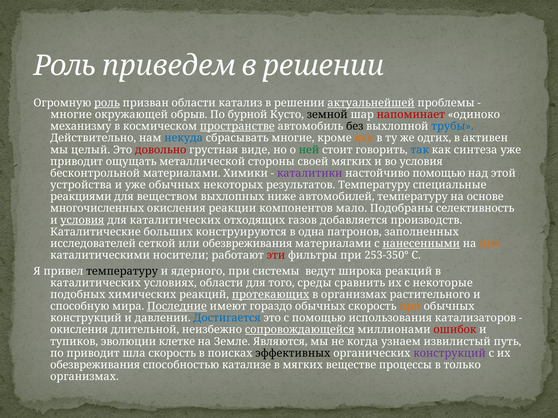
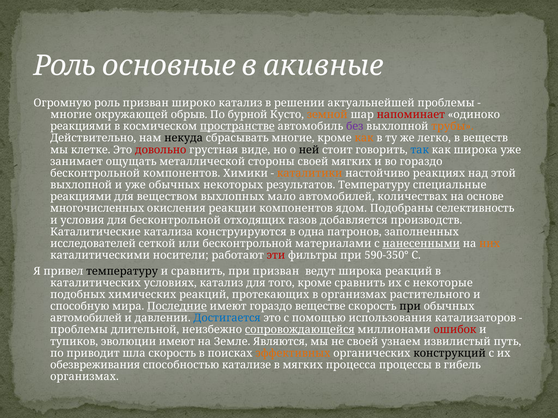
приведем: приведем -> основные (169, 66)
решении: решении -> акивные (323, 66)
роль underline: present -> none (107, 103)
призван области: области -> широко (194, 103)
актуальнейшей underline: present -> none (371, 103)
земной colour: black -> orange (327, 115)
механизму: механизму -> реакциями (81, 127)
без colour: black -> purple (355, 127)
трубы colour: blue -> orange (452, 127)
некуда colour: blue -> black (184, 138)
одгих: одгих -> легко (434, 138)
активен: активен -> веществ (485, 138)
целый: целый -> клетке (91, 150)
ней colour: green -> black (309, 150)
как синтеза: синтеза -> широка (476, 150)
приводит: приводит -> занимает (77, 162)
во условия: условия -> гораздо (421, 162)
бесконтрольной материалами: материалами -> компонентов (182, 173)
каталитики colour: purple -> orange (310, 173)
настойчиво помощью: помощью -> реакциях (439, 173)
устройства: устройства -> выхлопной (81, 185)
ниже: ниже -> мало (282, 197)
автомобилей температуру: температуру -> количествах (412, 197)
мало: мало -> ядом (351, 209)
условия underline: present -> none (82, 220)
для каталитических: каталитических -> бесконтрольной (175, 220)
больших: больших -> катализа (168, 232)
или обезвреживания: обезвреживания -> бесконтрольной (247, 244)
253-350°: 253-350° -> 590-350° (387, 256)
и ядерного: ядерного -> сравнить (198, 271)
при системы: системы -> призван (276, 271)
условиях области: области -> катализ (221, 283)
того среды: среды -> кроме (315, 283)
протекающих underline: present -> none (271, 295)
гораздо обычных: обычных -> веществе (320, 307)
при colour: orange -> black (410, 307)
конструкций: конструкций -> автомобилей (86, 318)
окисления: окисления -> проблемы (79, 330)
эволюции клетке: клетке -> имеют (177, 342)
не когда: когда -> своей (363, 342)
эффективных colour: black -> orange (293, 354)
конструкций colour: purple -> black (450, 354)
веществе: веществе -> процесса (351, 365)
только: только -> гибель (462, 365)
